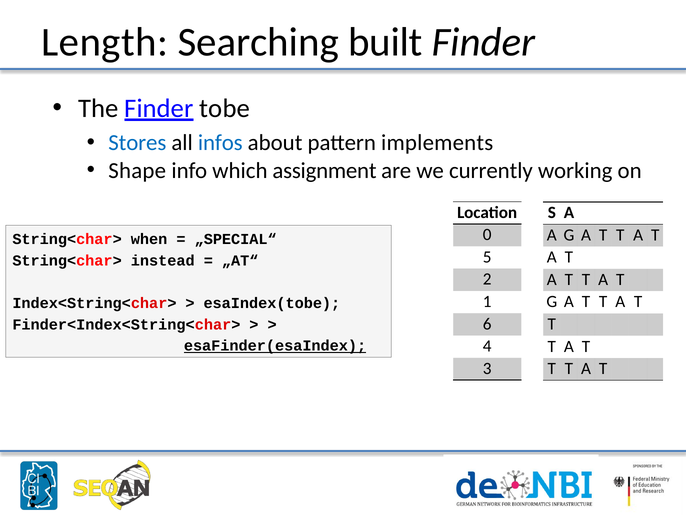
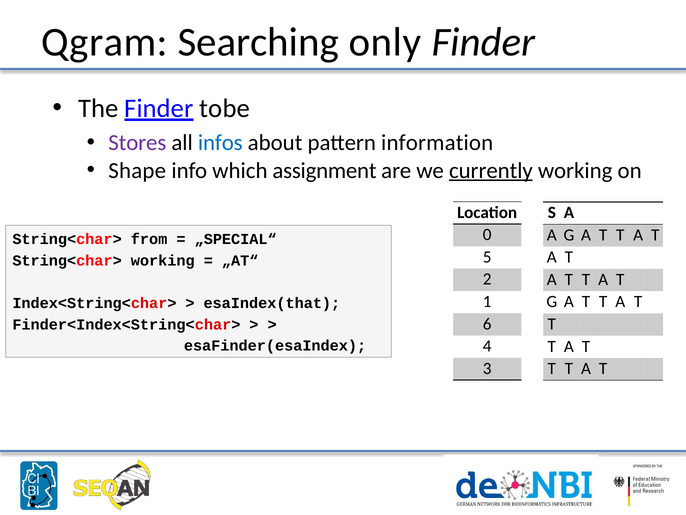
Length: Length -> Qgram (105, 42)
built: built -> only (385, 42)
Stores colour: blue -> purple (137, 143)
implements: implements -> information (437, 143)
currently underline: none -> present (491, 170)
when: when -> from (149, 239)
String<char> instead: instead -> working (163, 260)
esaIndex(tobe: esaIndex(tobe -> esaIndex(that (272, 303)
esaFinder(esaIndex underline: present -> none (275, 346)
